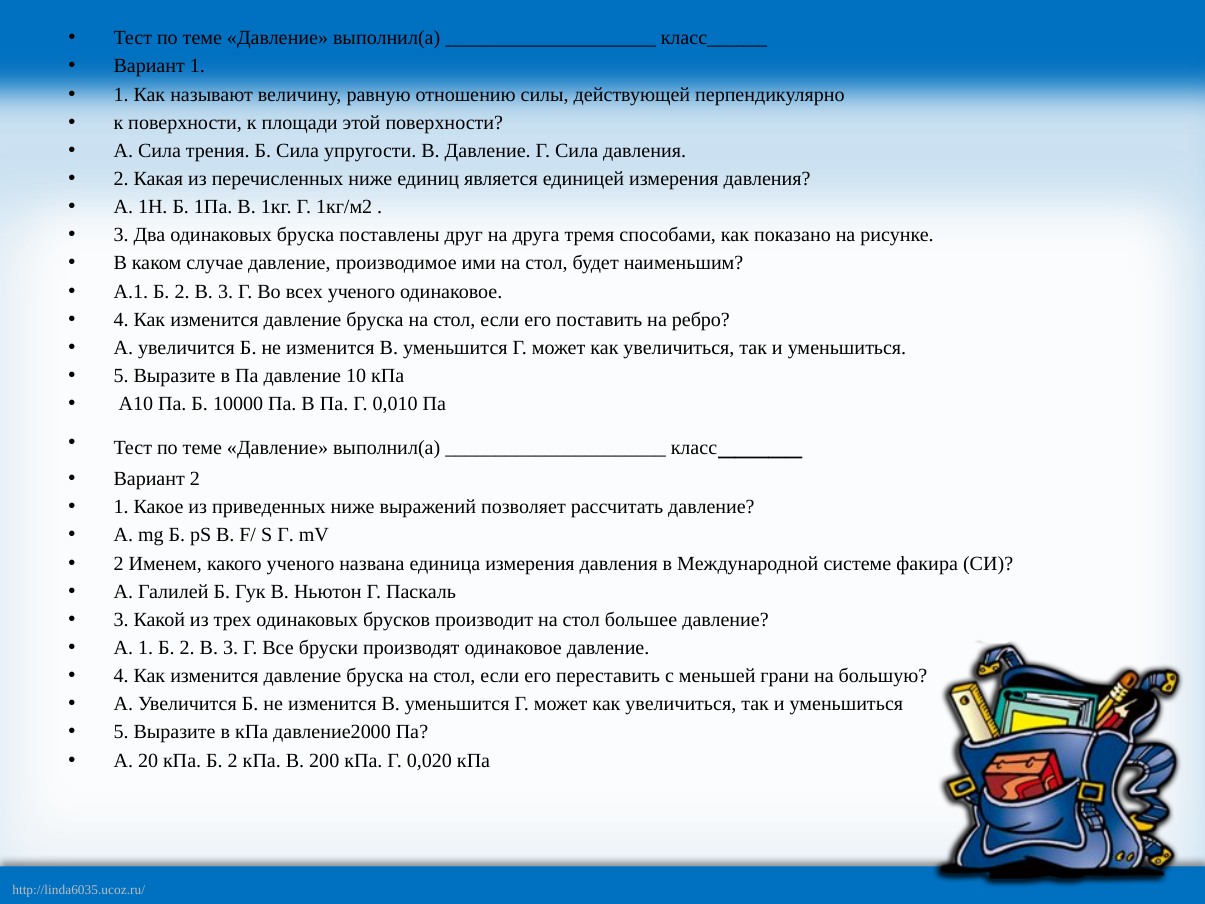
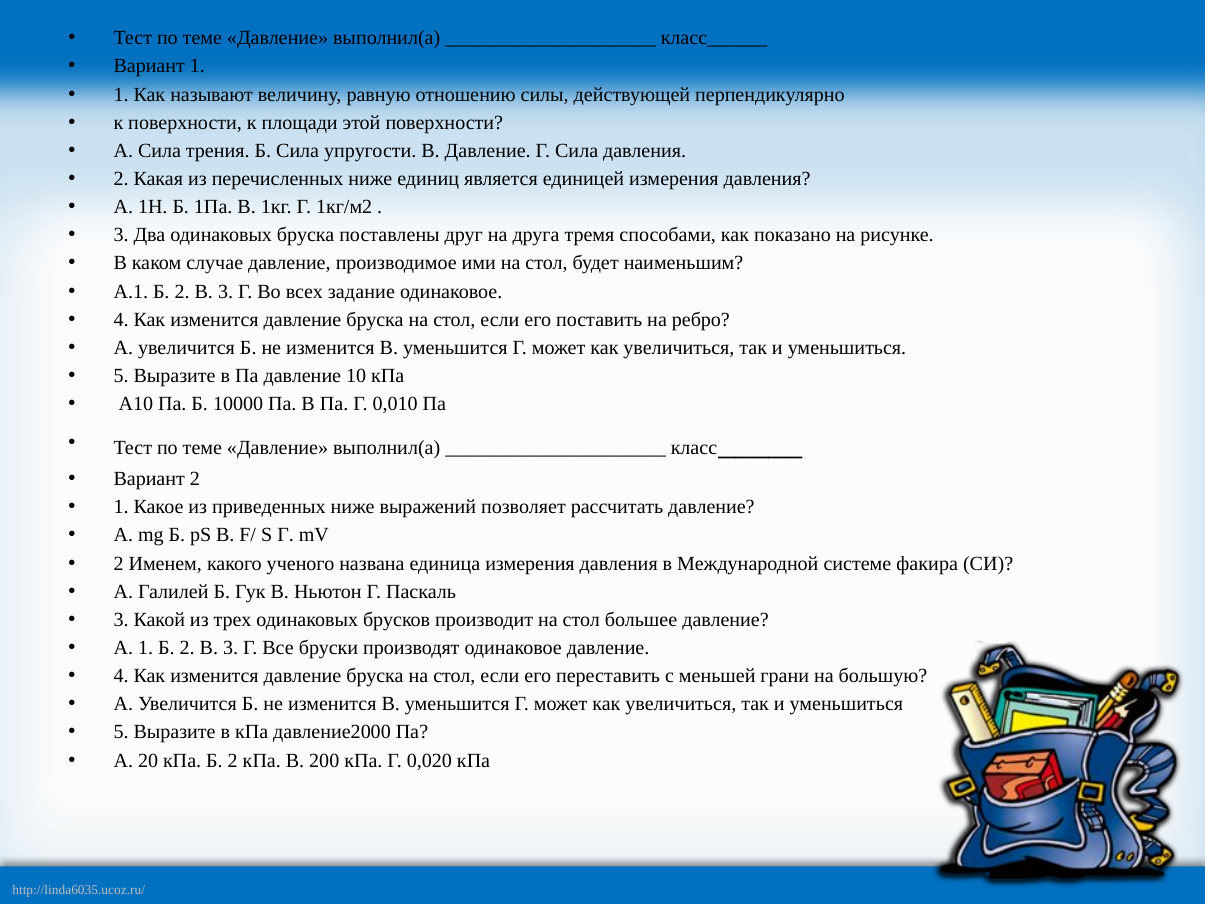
всех ученого: ученого -> задание (361, 291)
